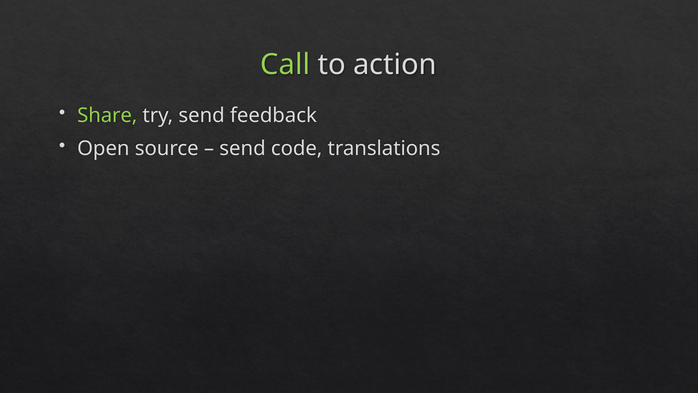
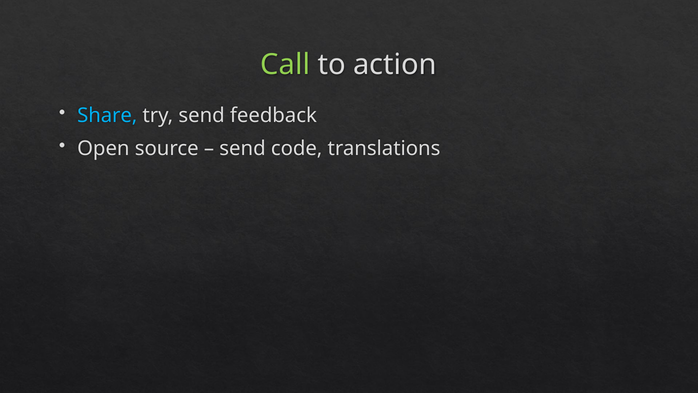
Share colour: light green -> light blue (107, 115)
